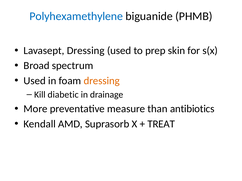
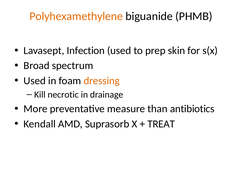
Polyhexamethylene colour: blue -> orange (76, 16)
Lavasept Dressing: Dressing -> Infection (86, 51)
diabetic: diabetic -> necrotic (63, 95)
